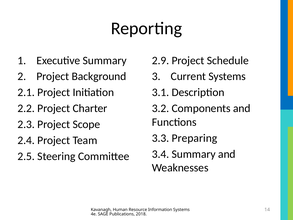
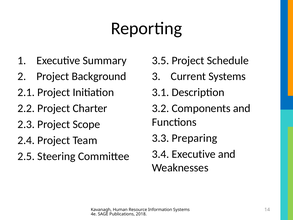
2.9: 2.9 -> 3.5 (161, 60)
3.4 Summary: Summary -> Executive (194, 154)
